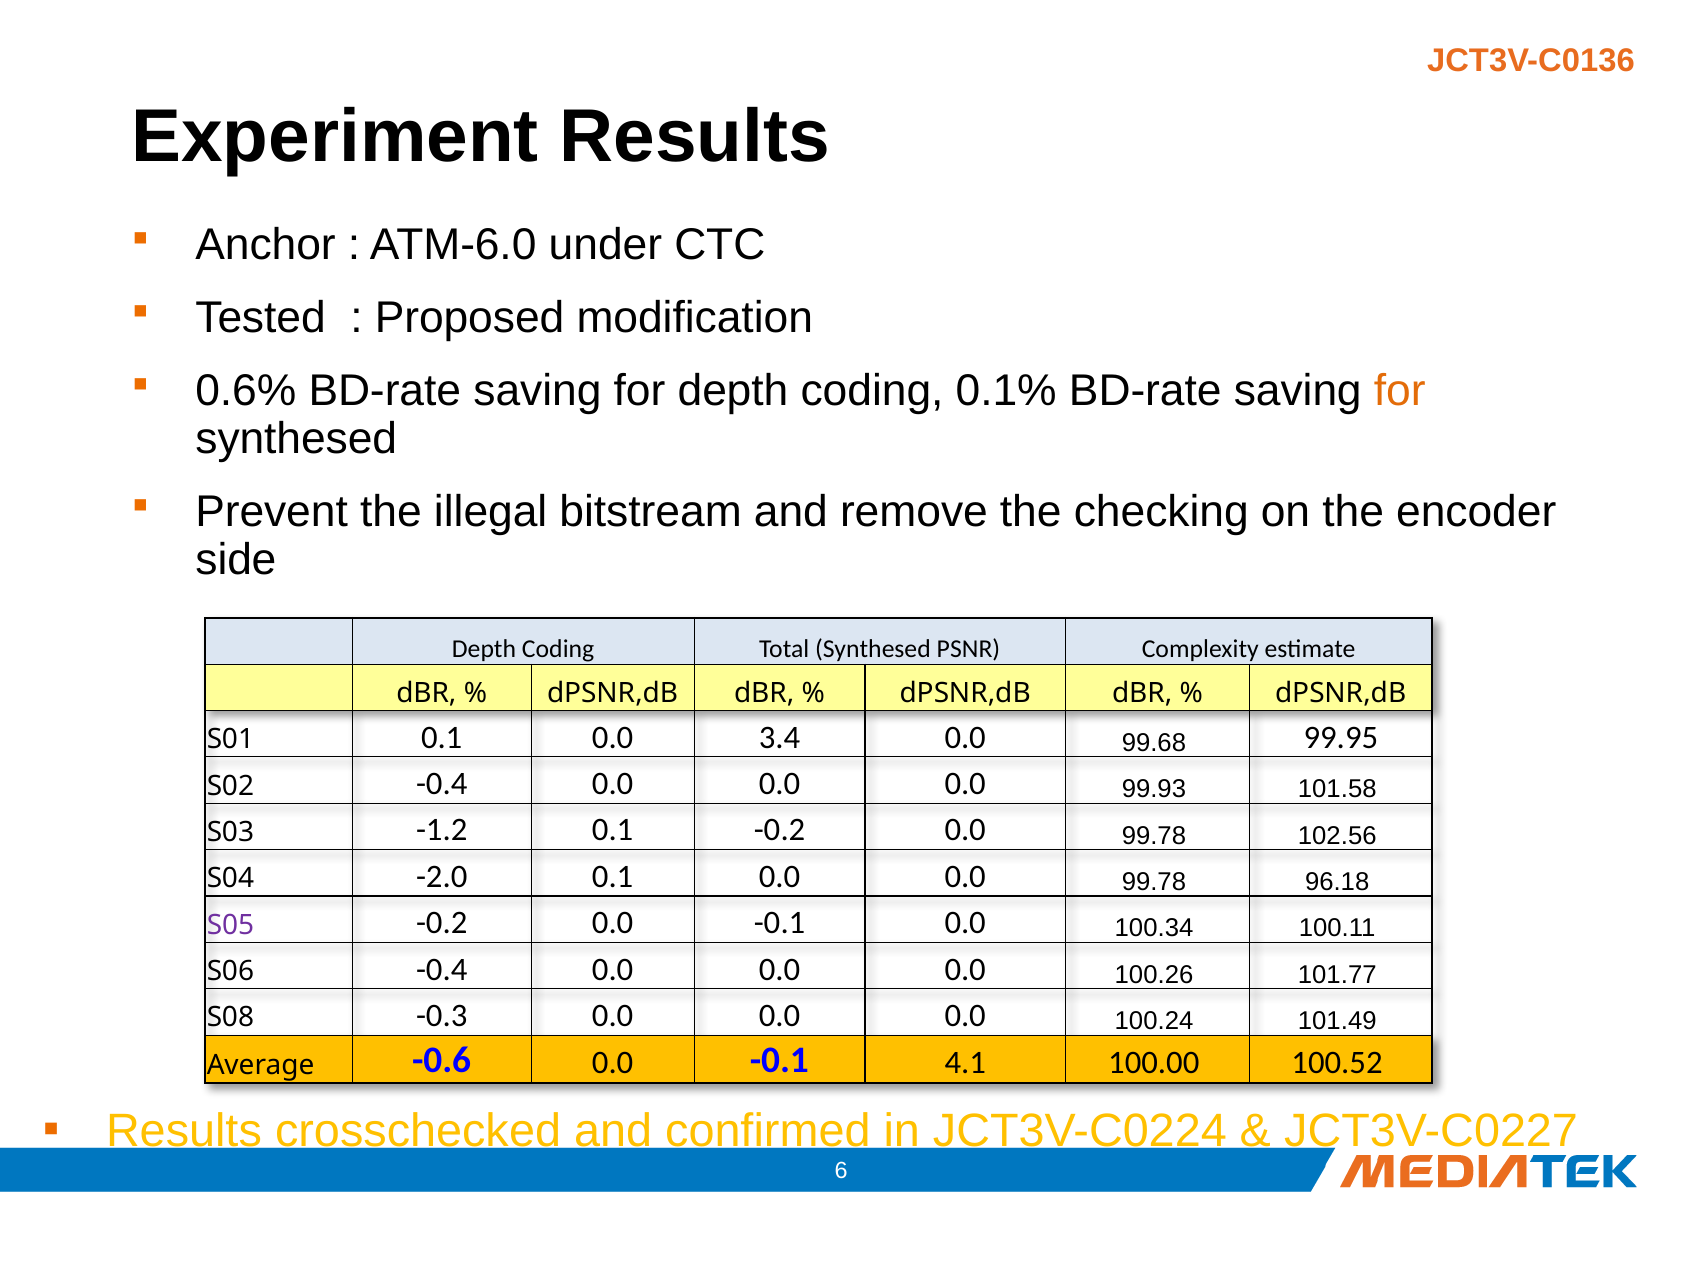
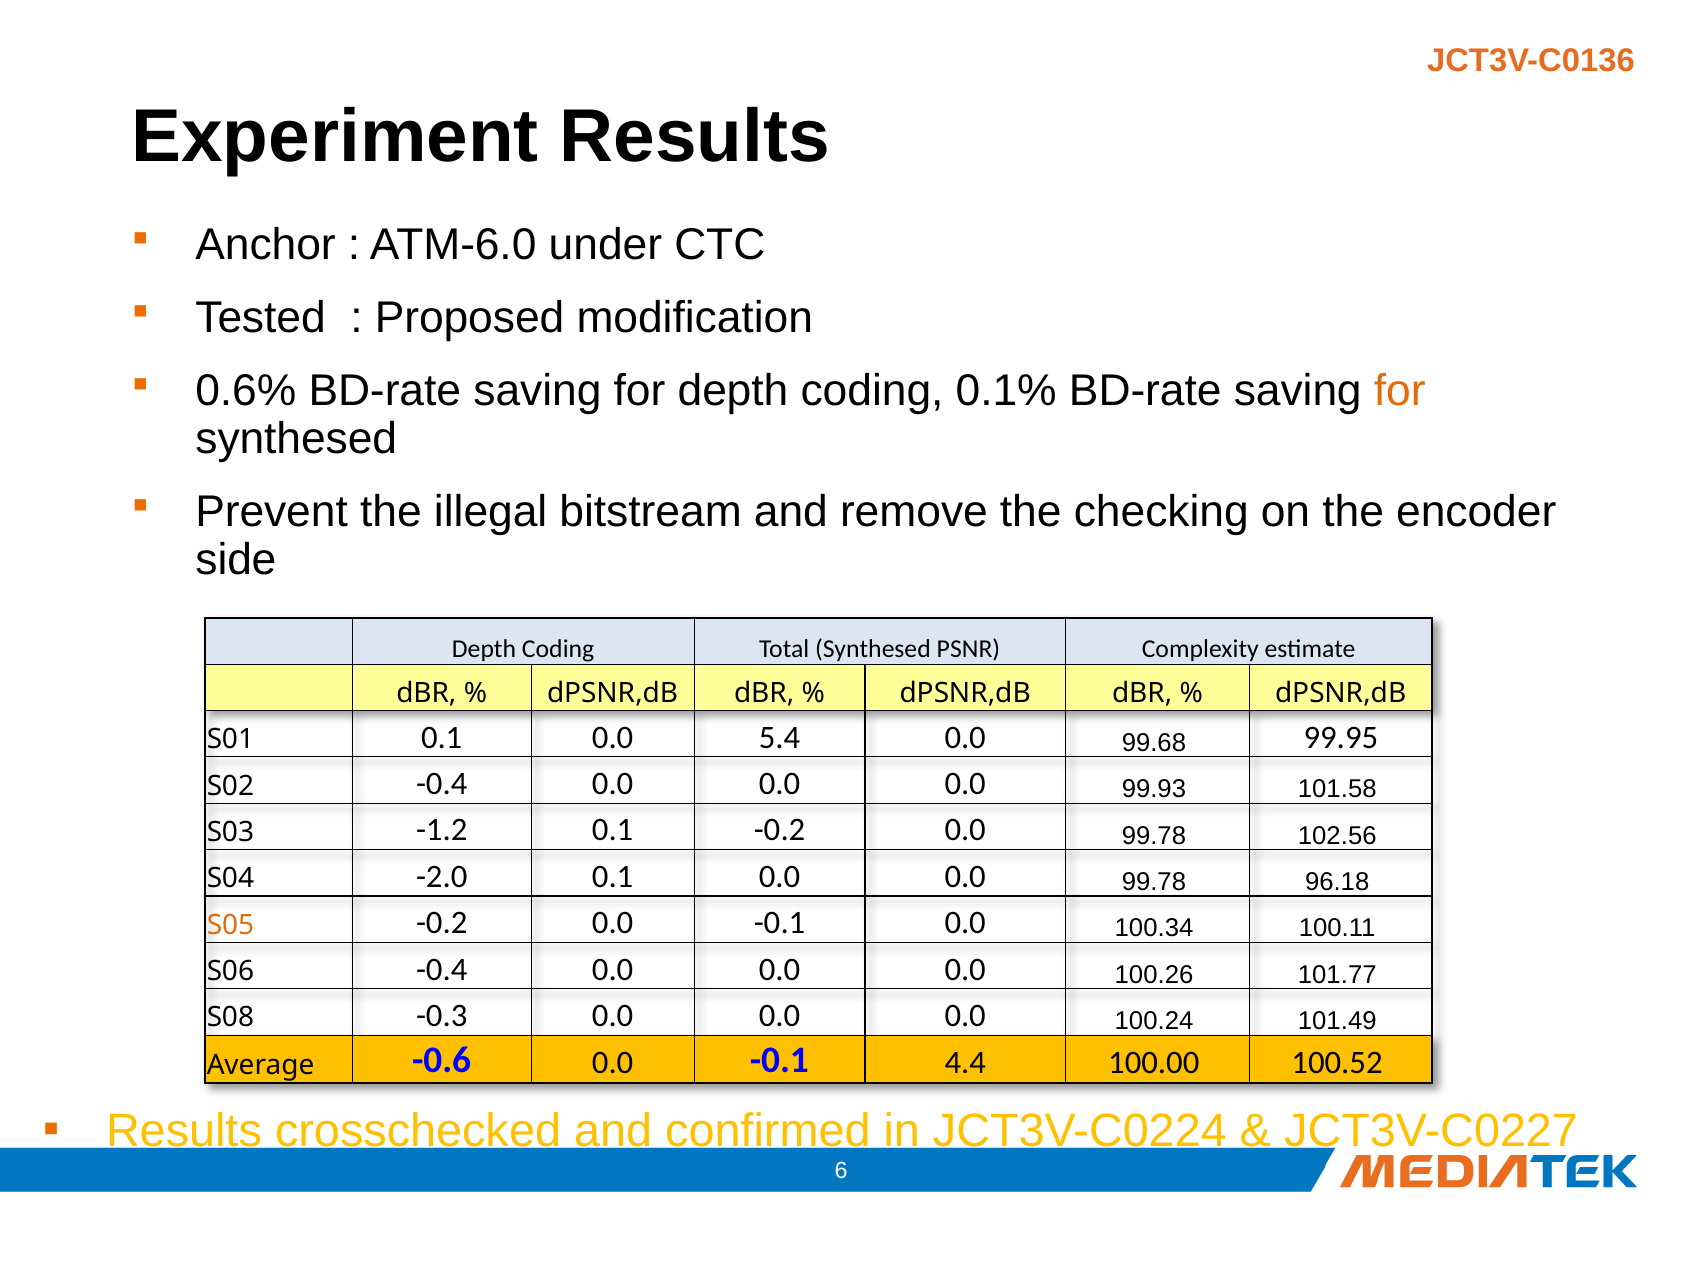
3.4: 3.4 -> 5.4 (779, 738)
S05 colour: purple -> orange (231, 925)
4.1: 4.1 -> 4.4 (965, 1063)
